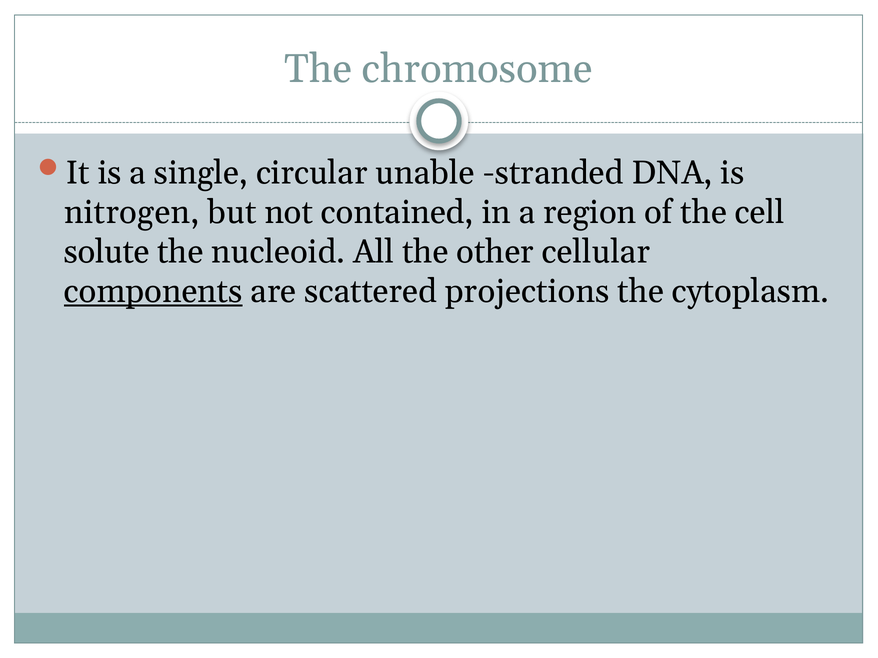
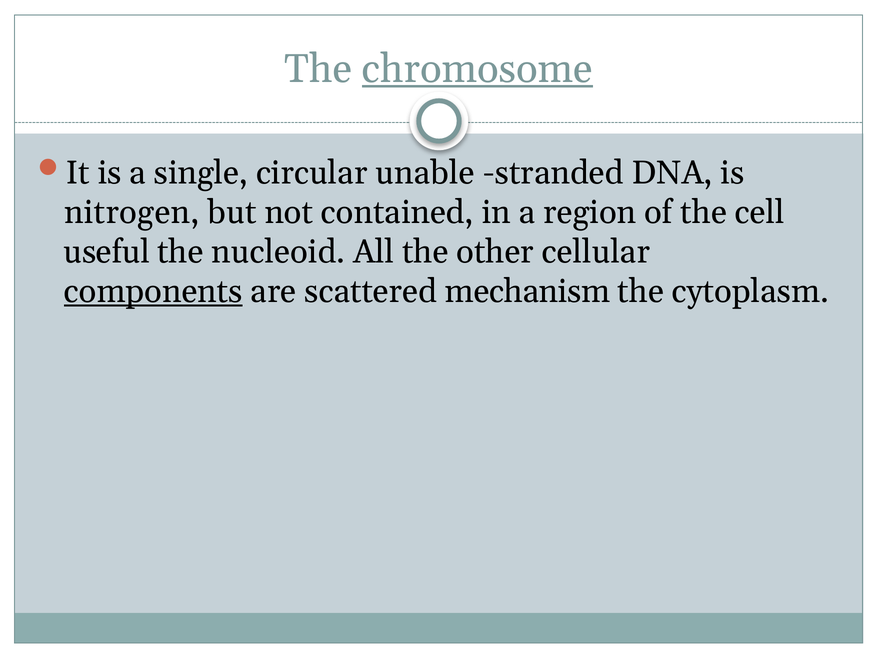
chromosome underline: none -> present (477, 69)
solute: solute -> useful (107, 252)
projections: projections -> mechanism (527, 292)
